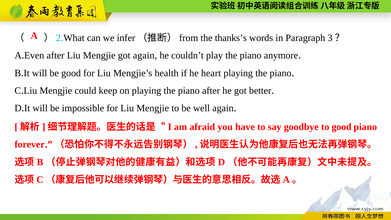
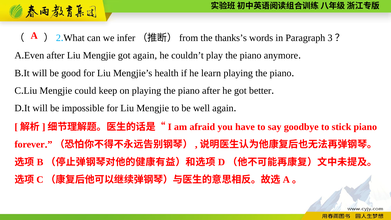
heart: heart -> learn (211, 73)
to good: good -> stick (342, 127)
